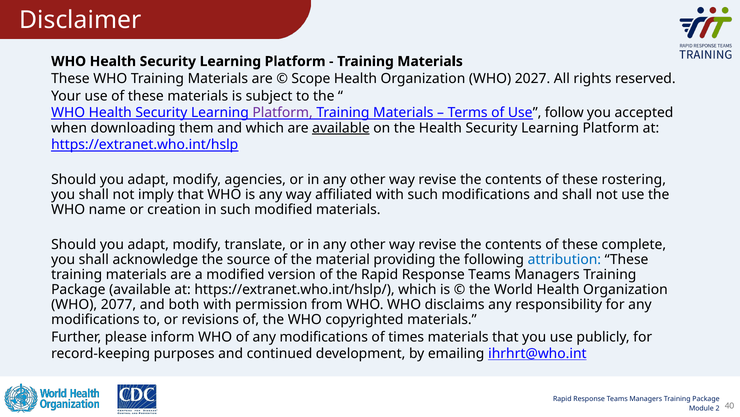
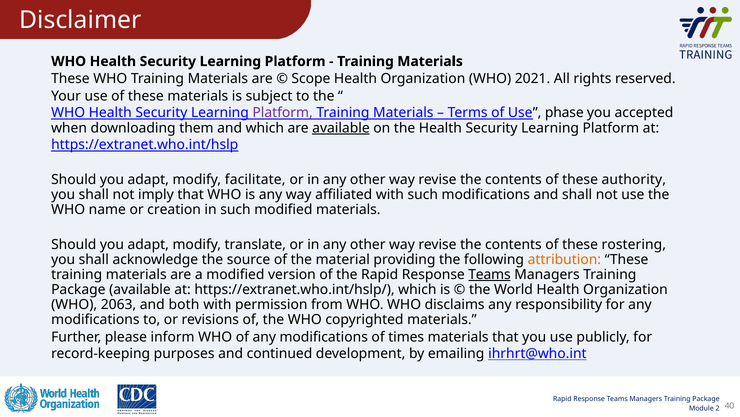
2027: 2027 -> 2021 (533, 79)
follow: follow -> phase (564, 113)
agencies: agencies -> facilitate (255, 180)
rostering: rostering -> authority (634, 180)
complete: complete -> rostering (634, 244)
attribution colour: blue -> orange (564, 259)
Teams underline: none -> present (489, 274)
2077: 2077 -> 2063 (119, 304)
